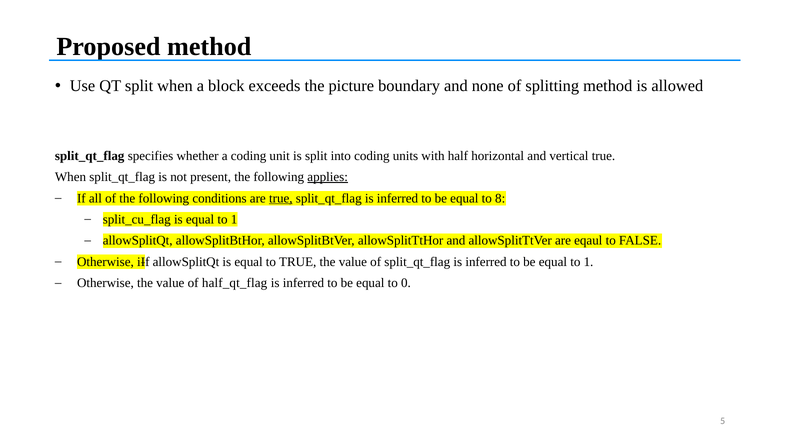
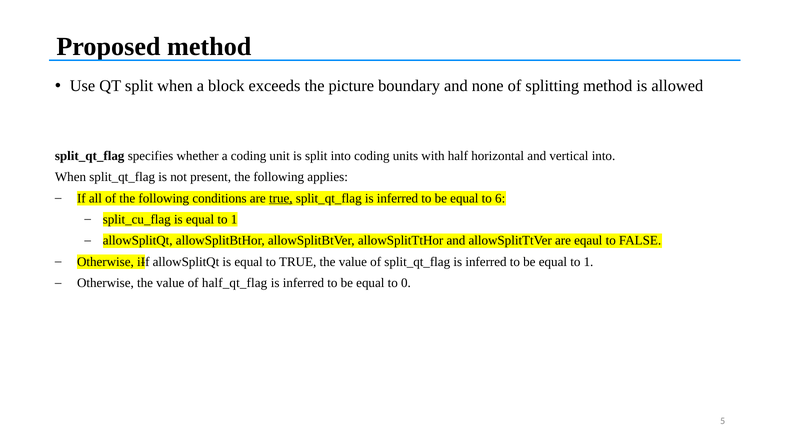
vertical true: true -> into (604, 156)
applies underline: present -> none (328, 177)
8: 8 -> 6 (500, 198)
